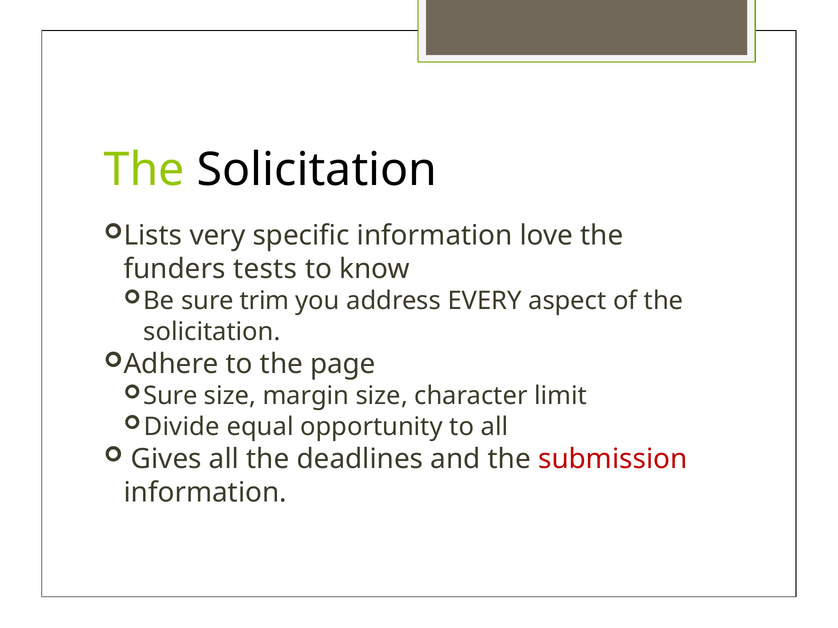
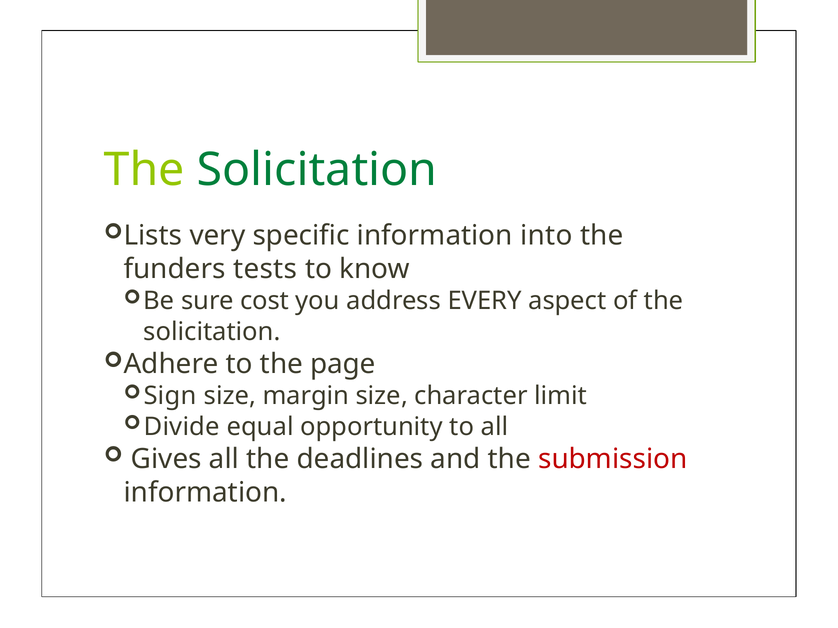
Solicitation colour: black -> green (317, 170)
love: love -> into (546, 236)
trim: trim -> cost (265, 301)
Sure: Sure -> Sign (170, 396)
